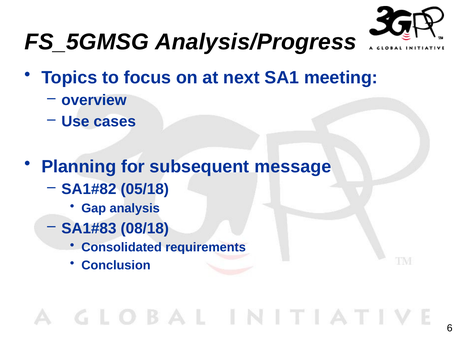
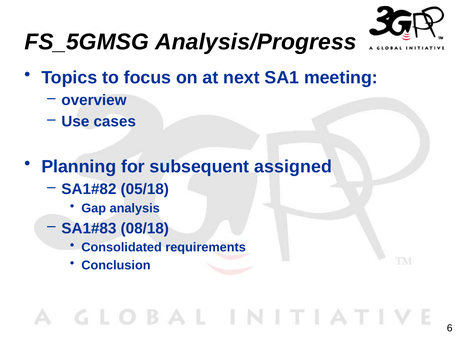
message: message -> assigned (293, 166)
